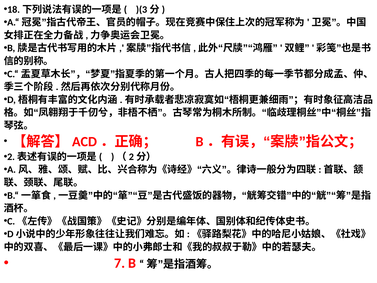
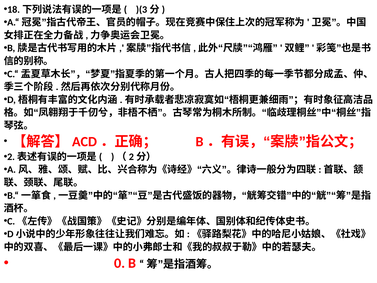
7: 7 -> 0 (120, 263)
